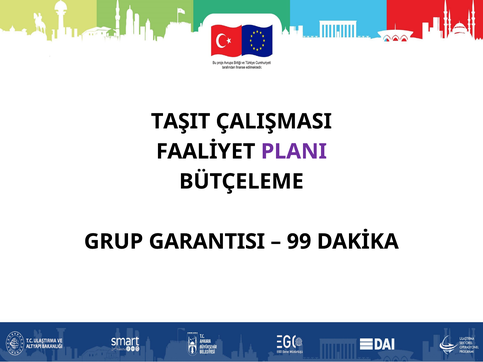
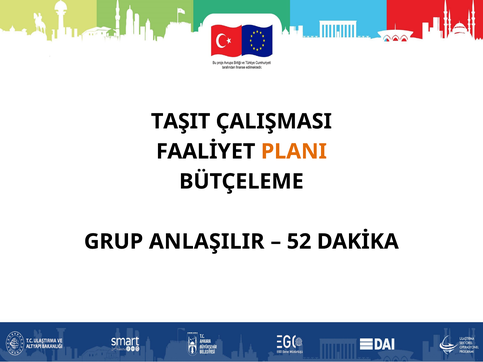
PLANI colour: purple -> orange (294, 152)
GARANTISI: GARANTISI -> ANLAŞILIR (207, 242)
99: 99 -> 52 (299, 242)
